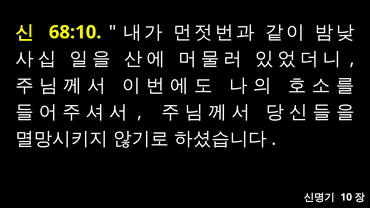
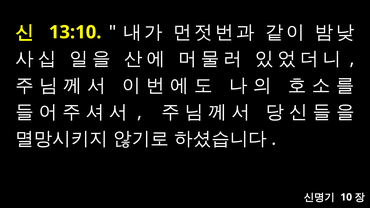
68:10: 68:10 -> 13:10 (75, 32)
